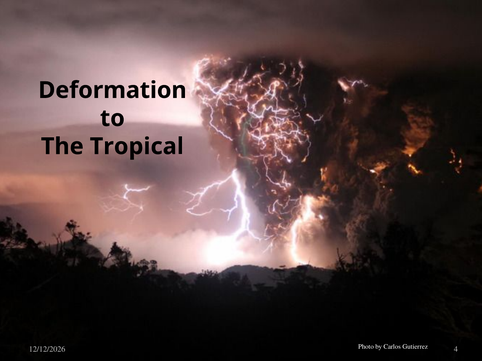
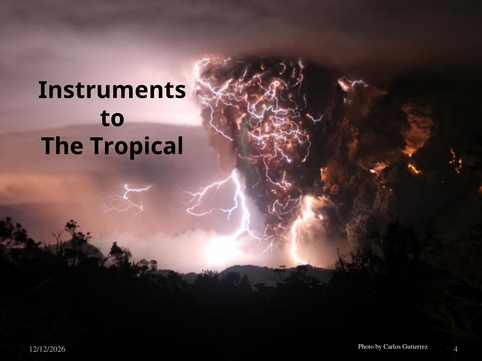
Deformation: Deformation -> Instruments (112, 90)
